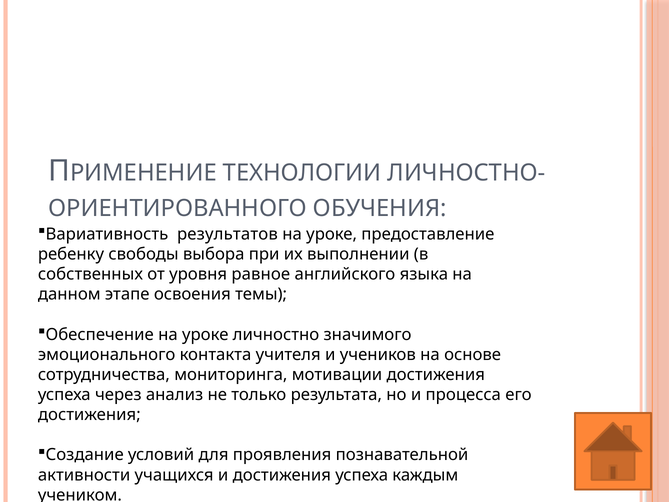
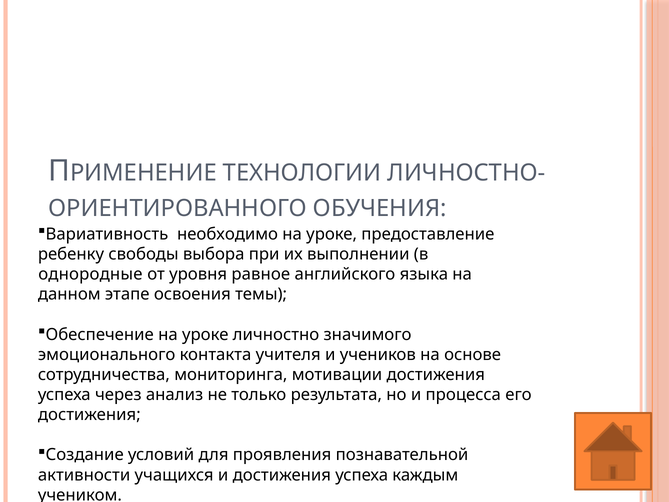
результатов: результатов -> необходимо (228, 234)
собственных: собственных -> однородные (90, 274)
